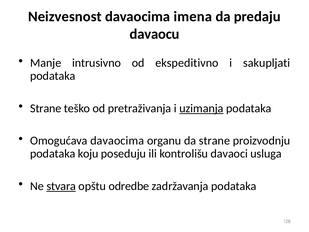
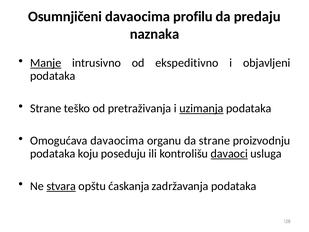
Neizvesnost: Neizvesnost -> Osumnjičeni (65, 17)
imena: imena -> profilu (193, 17)
davaocu: davaocu -> naznaka (155, 34)
Manje underline: none -> present (46, 63)
sakupljati: sakupljati -> objavljeni (267, 63)
davaoci underline: none -> present (229, 154)
odredbe: odredbe -> ćaskanja (129, 186)
